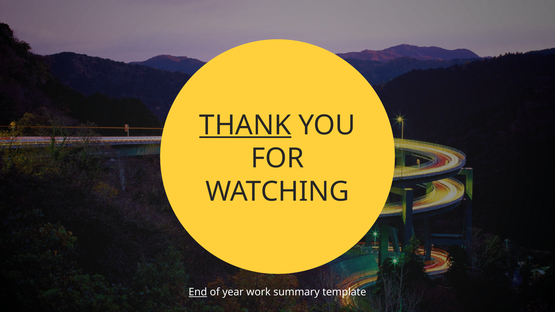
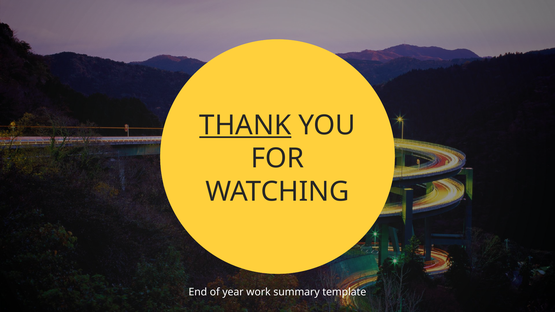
End underline: present -> none (198, 292)
